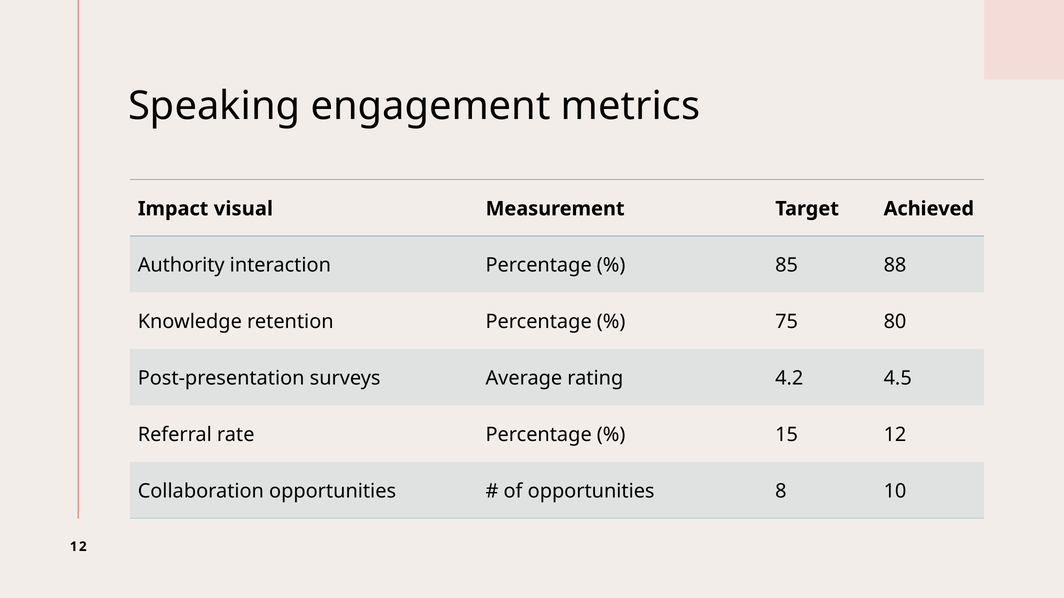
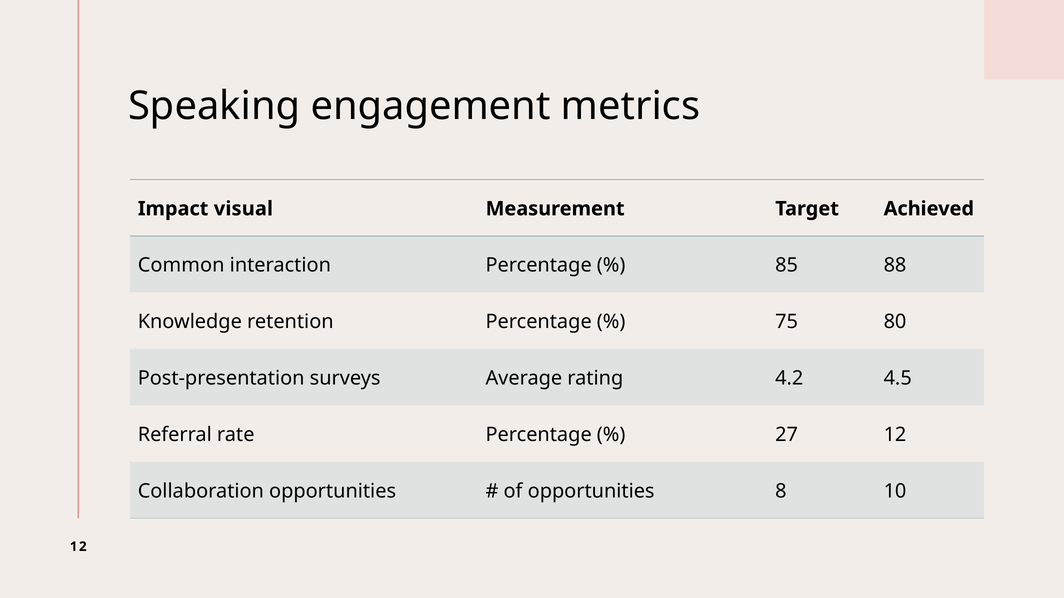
Authority: Authority -> Common (181, 265)
15: 15 -> 27 (787, 435)
